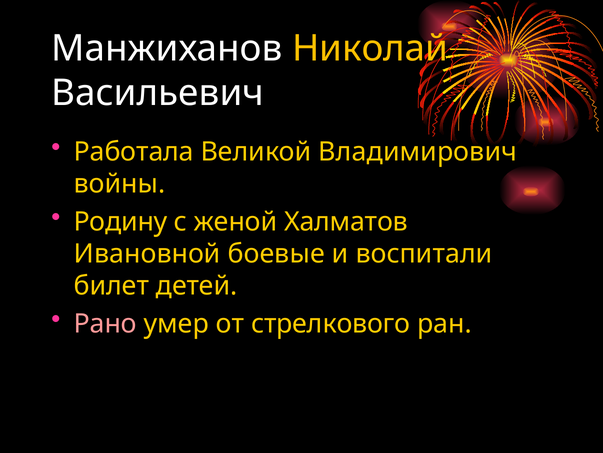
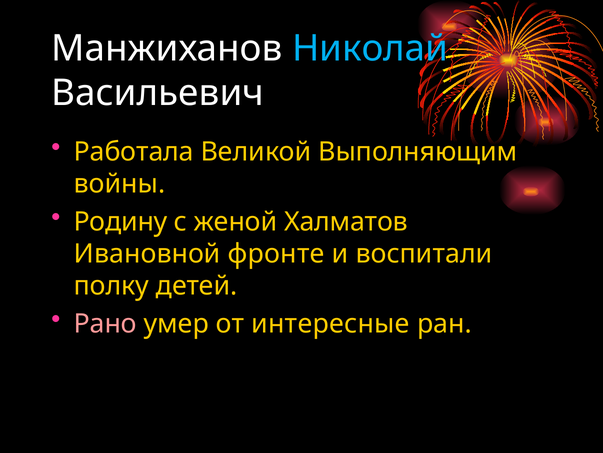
Николай colour: yellow -> light blue (370, 49)
Владимирович: Владимирович -> Выполняющим (418, 152)
боевые: боевые -> фронте (276, 253)
билет: билет -> полку (111, 286)
стрелкового: стрелкового -> интересные (330, 323)
